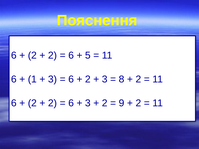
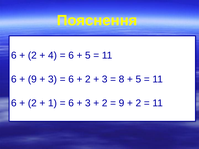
2: 2 -> 4 (53, 55)
1: 1 -> 9 (32, 79)
2: 2 -> 5 (138, 79)
2: 2 -> 1 (53, 103)
